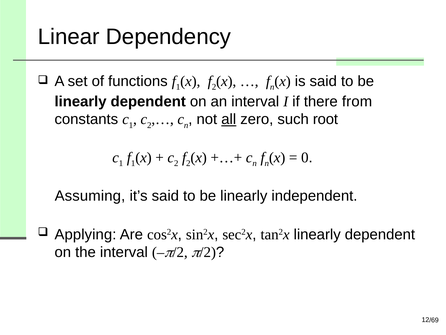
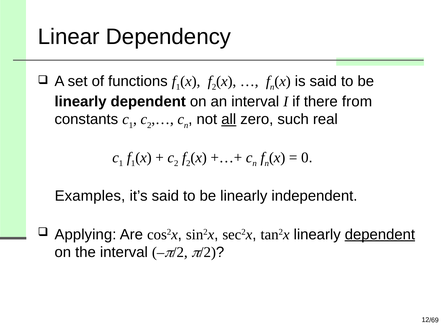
root: root -> real (325, 119)
Assuming: Assuming -> Examples (90, 196)
dependent underline: none -> present (380, 234)
